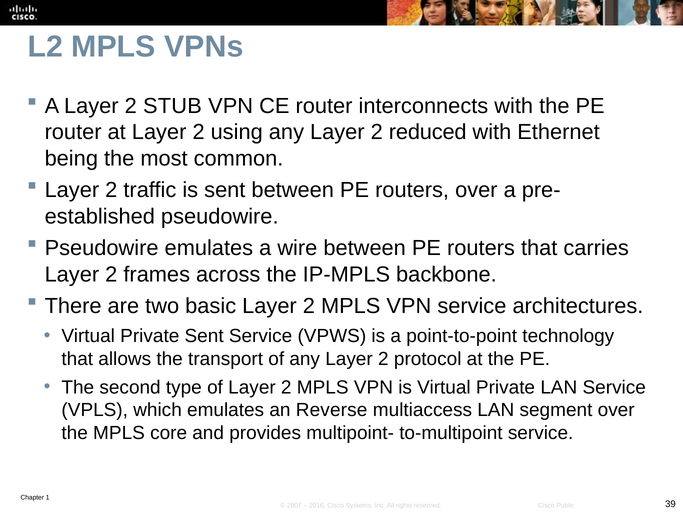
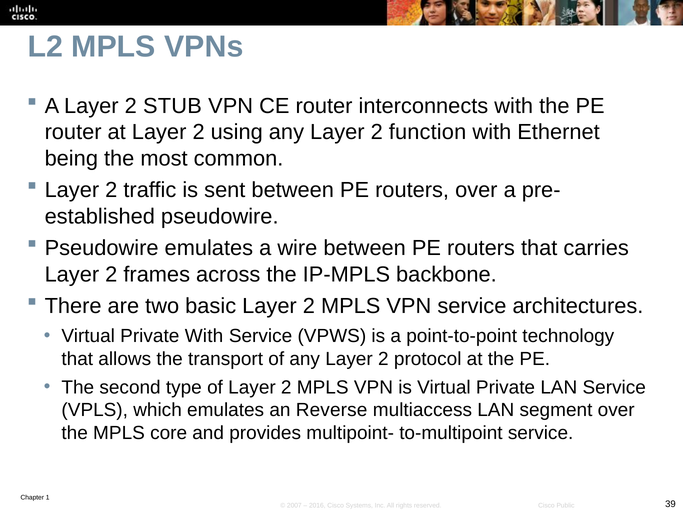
reduced: reduced -> function (428, 132)
Private Sent: Sent -> With (204, 336)
